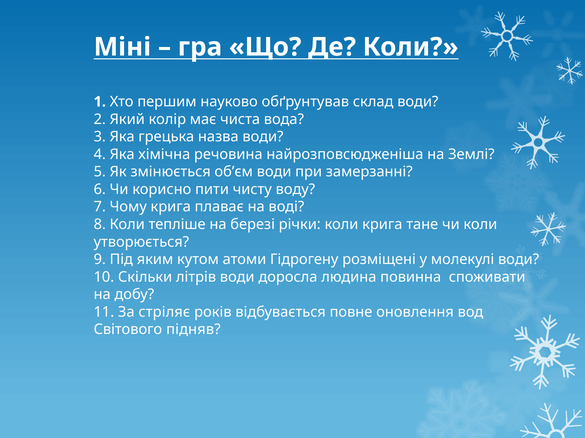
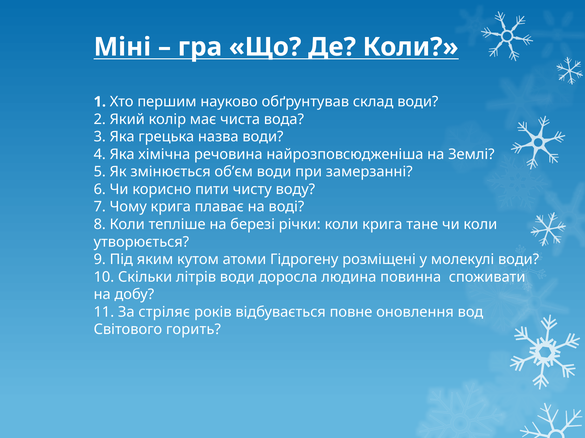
підняв: підняв -> горить (193, 330)
